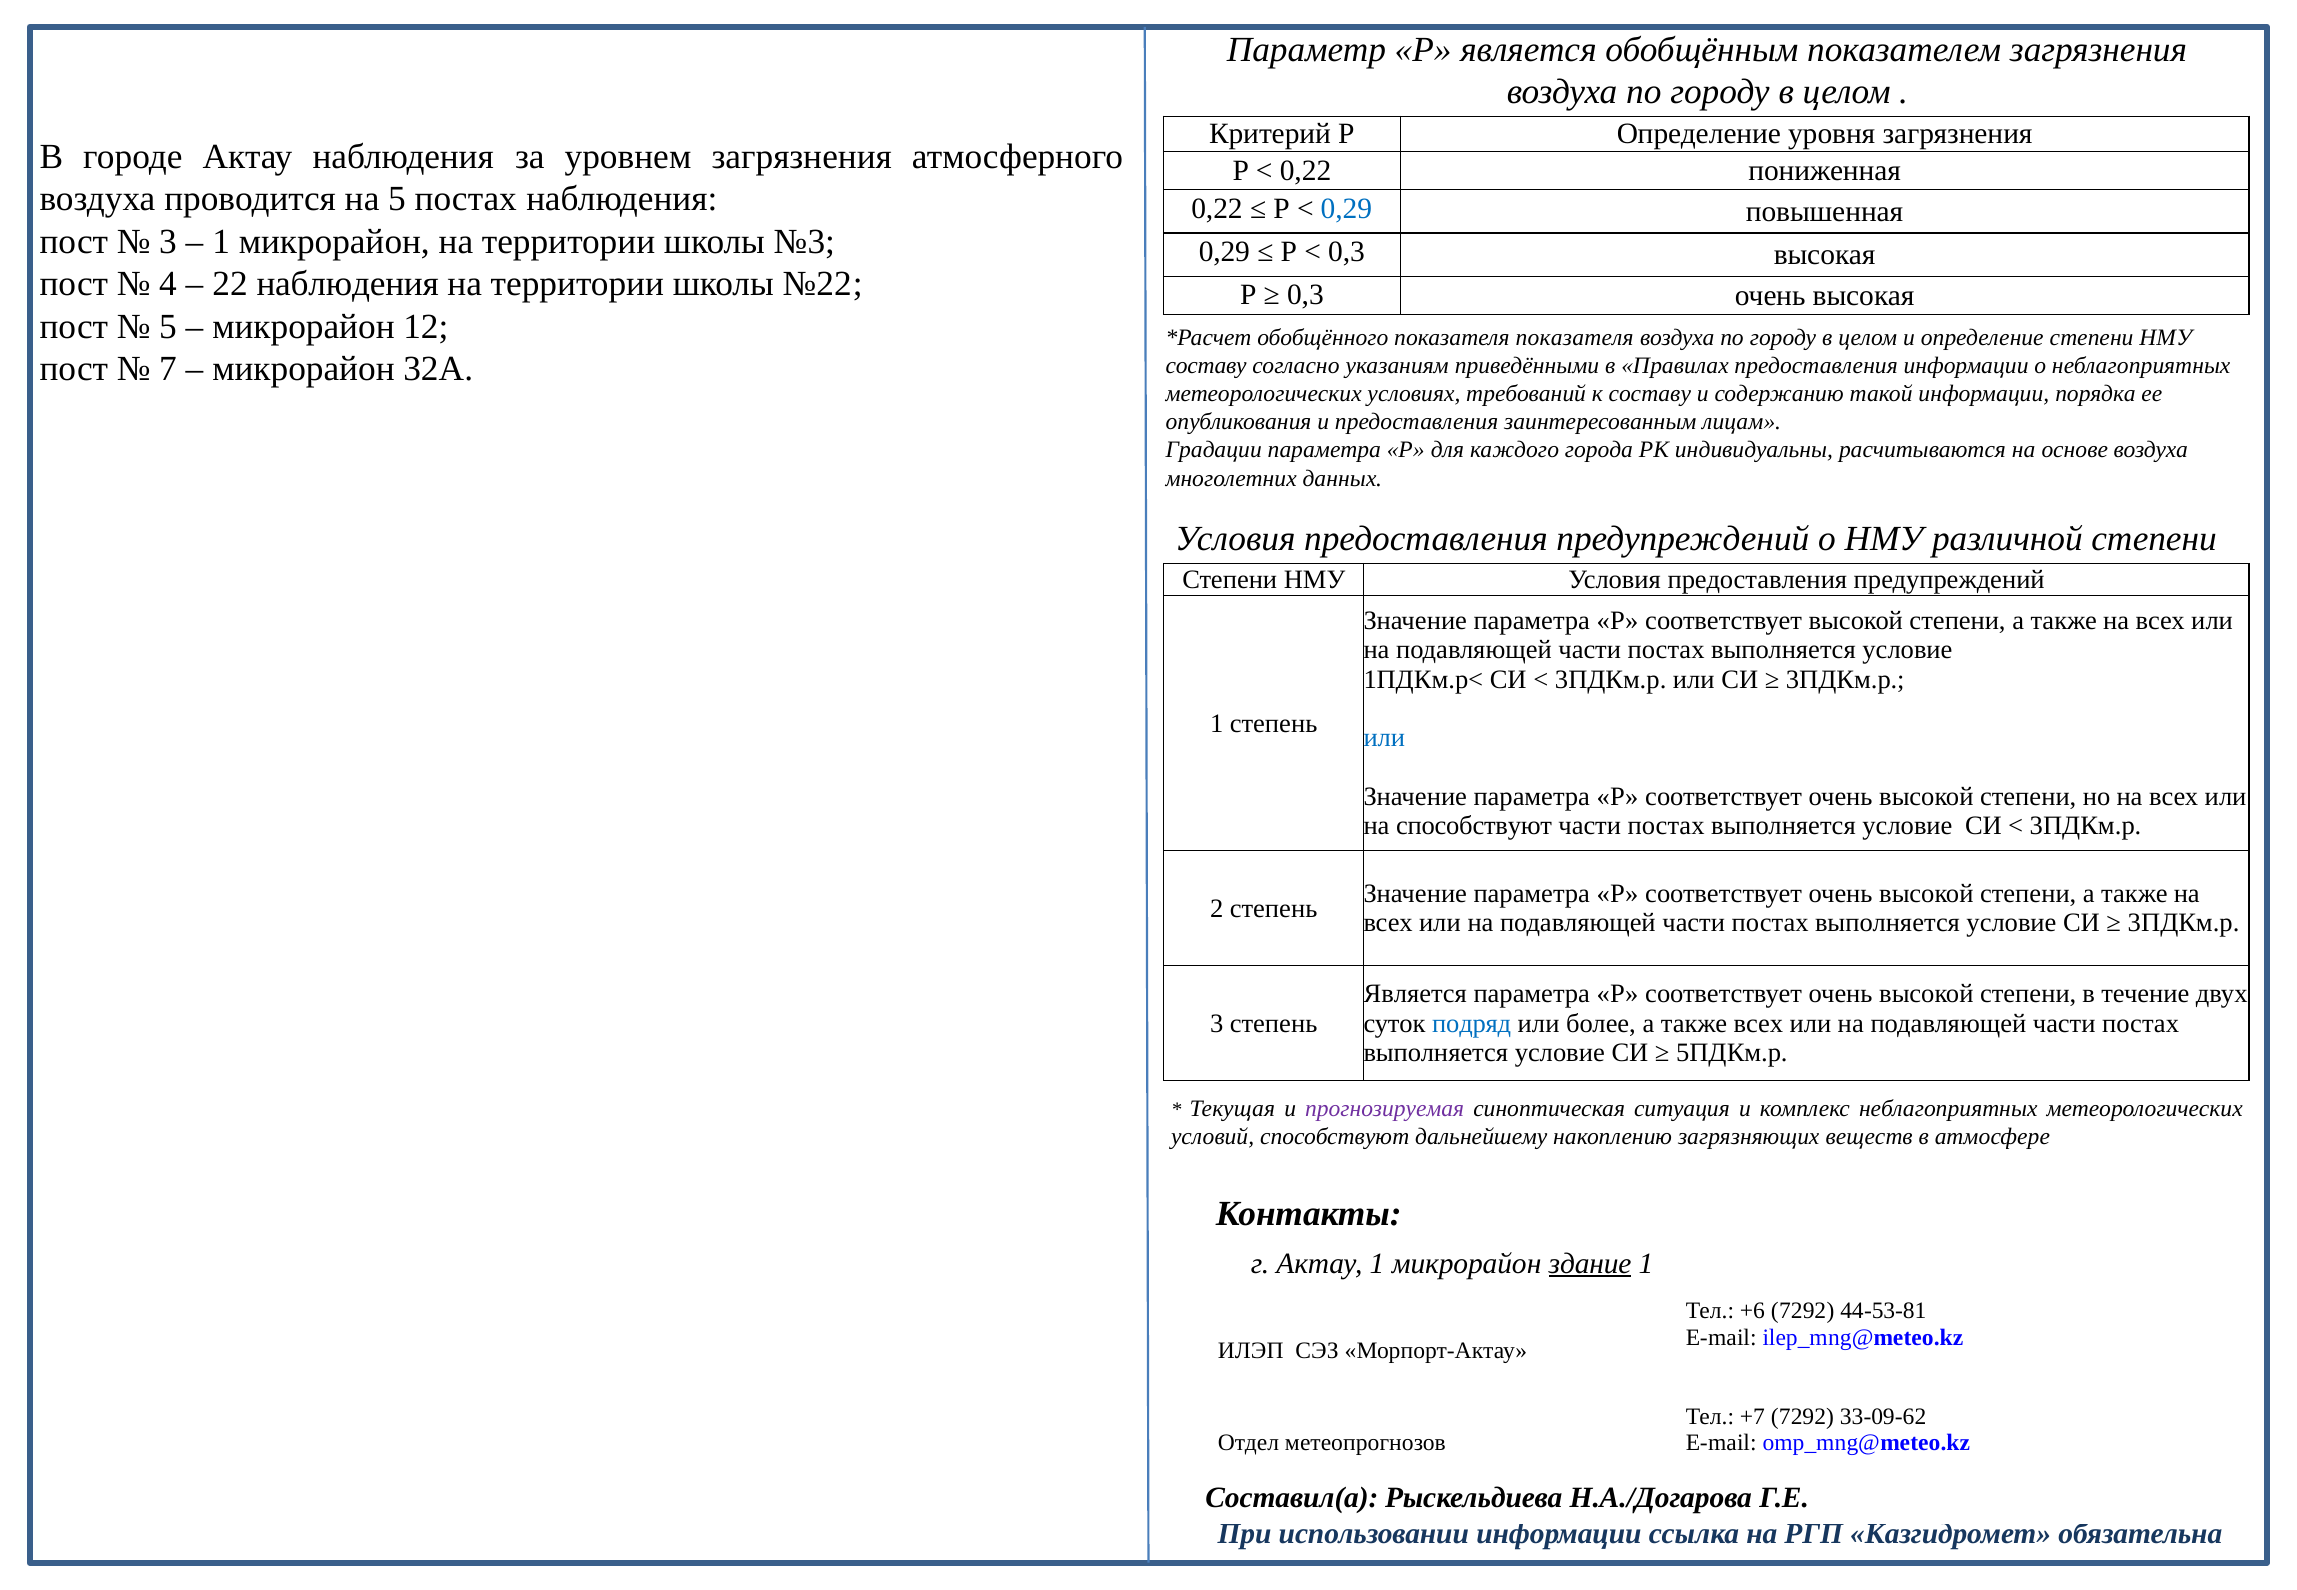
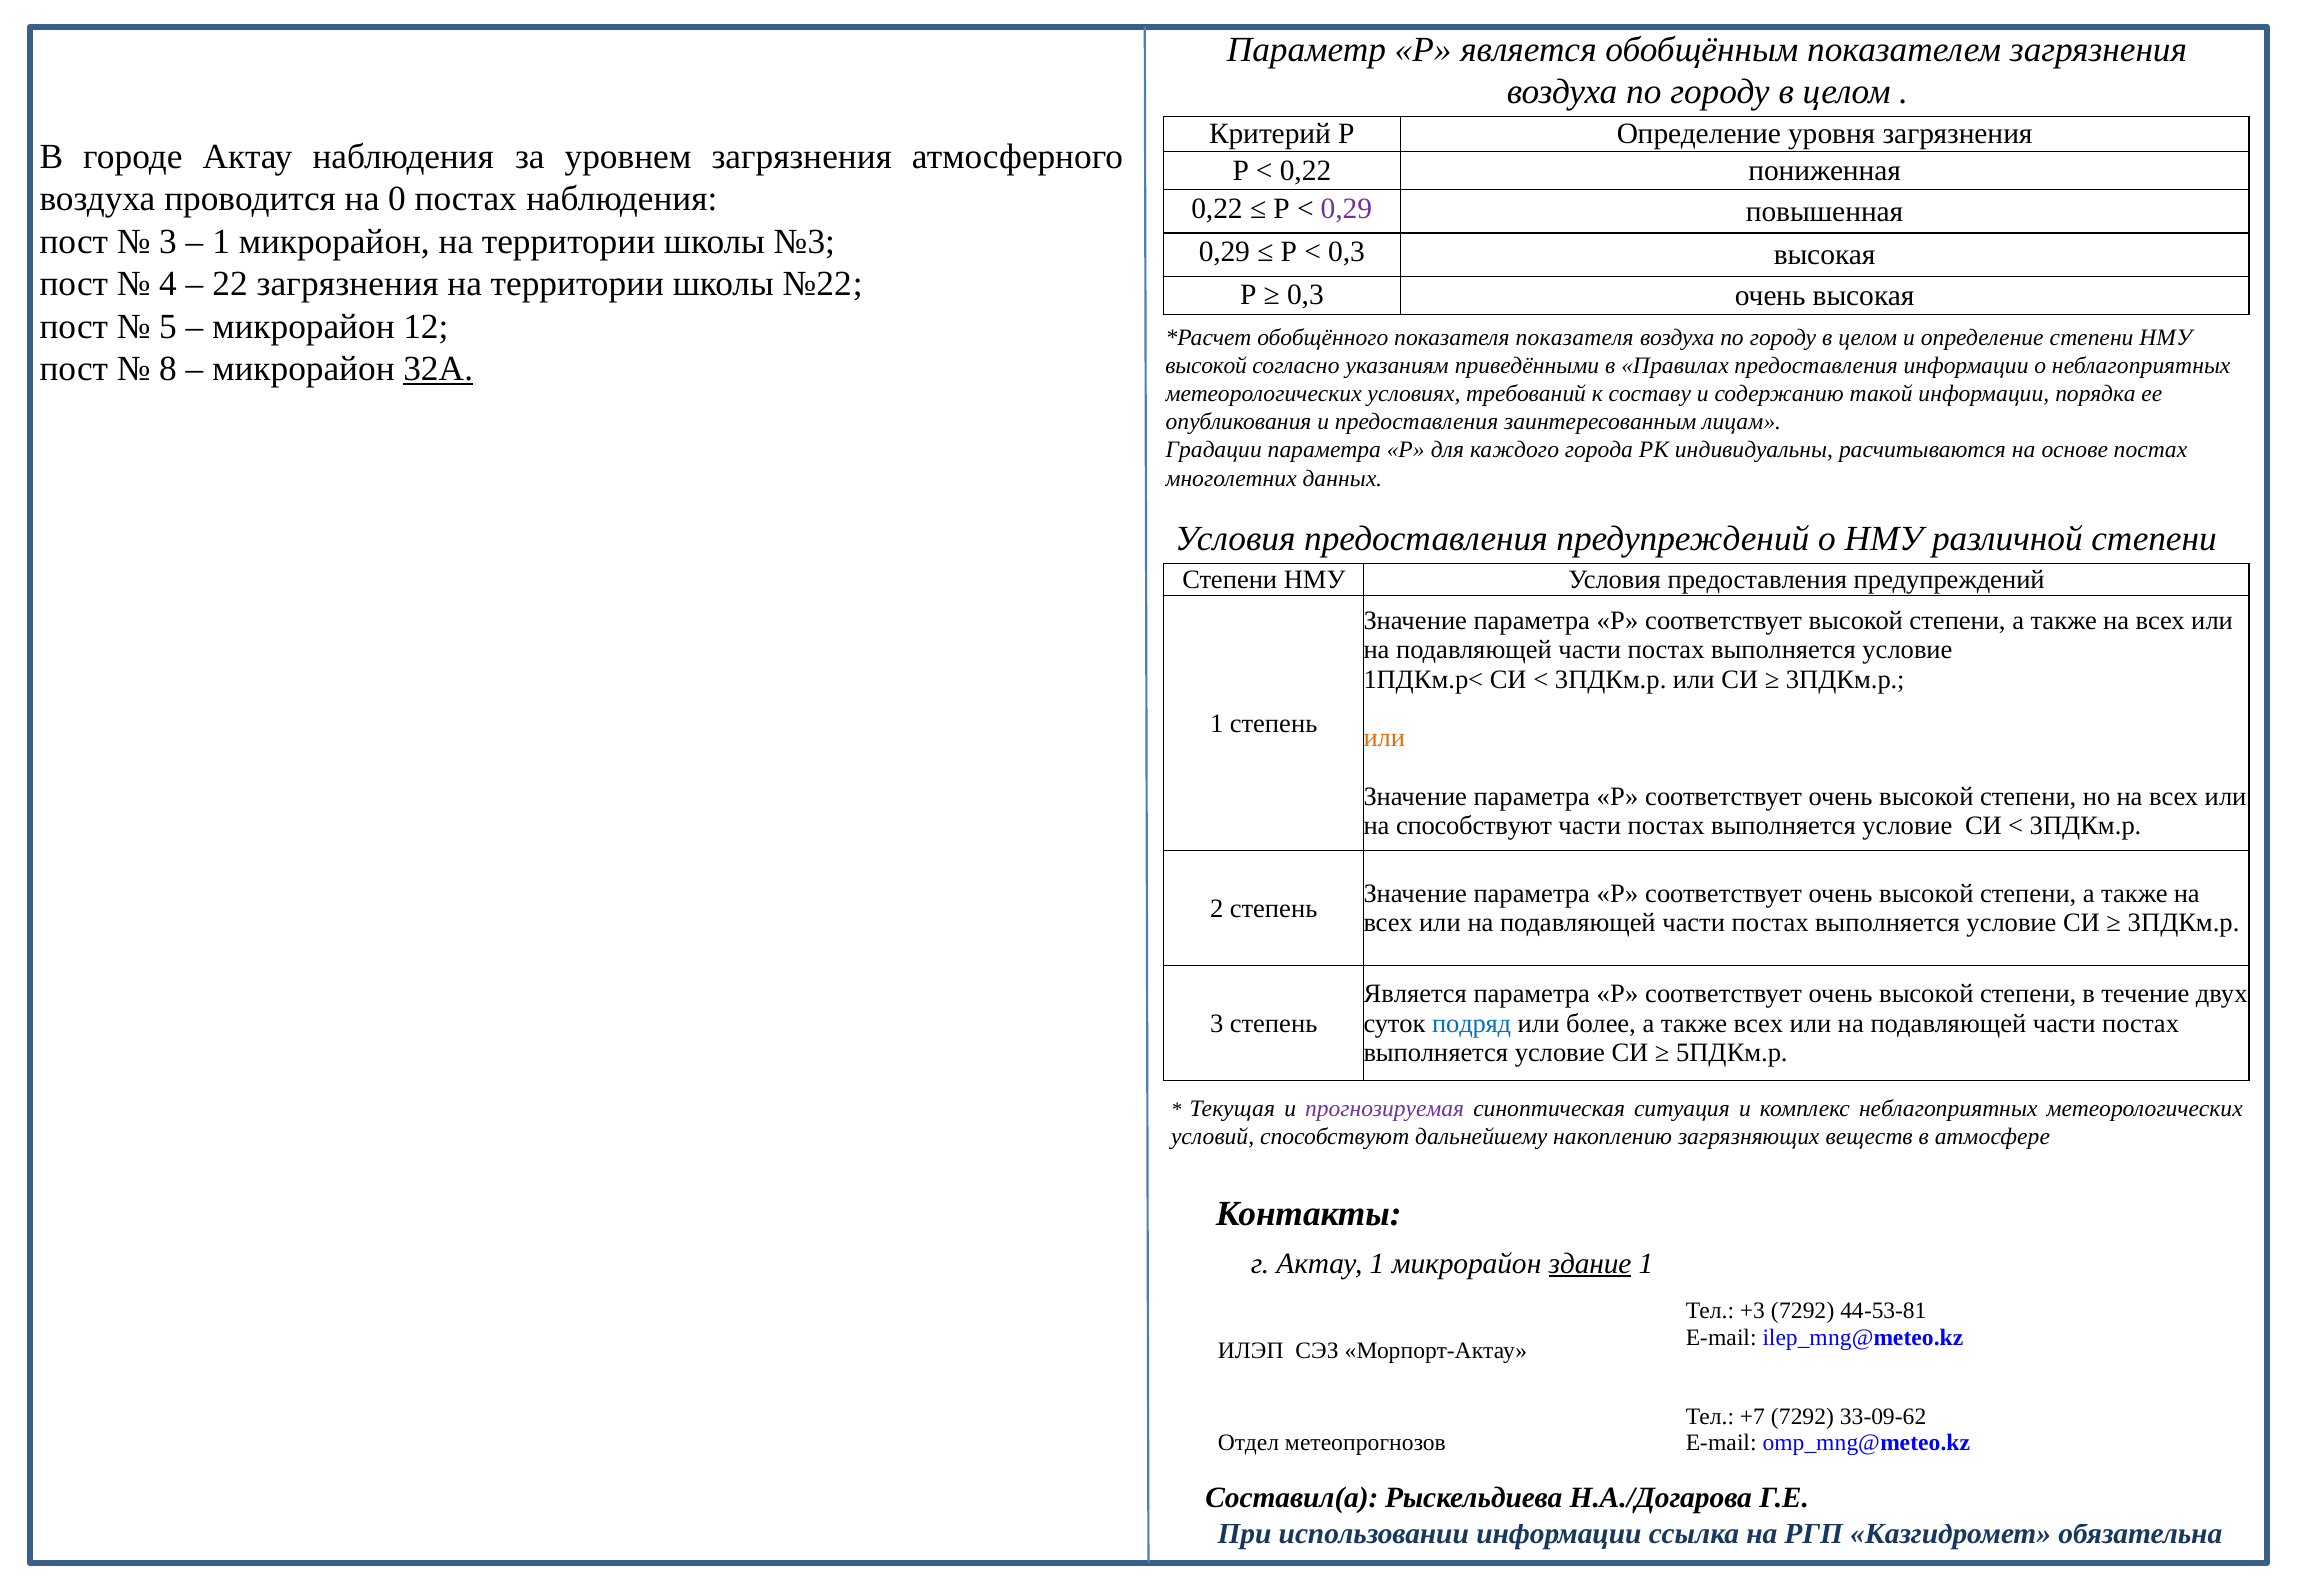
на 5: 5 -> 0 (397, 199)
0,29 colour: blue -> purple (1346, 208)
22 наблюдения: наблюдения -> загрязнения (348, 284)
7: 7 -> 8 (168, 369)
32А underline: none -> present (438, 369)
составу: составу -> высокой (1206, 366)
основе воздуха: воздуха -> постах (2151, 450)
или colour: blue -> orange (1384, 738)
+6: +6 -> +3 (1752, 1311)
